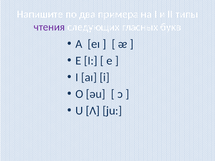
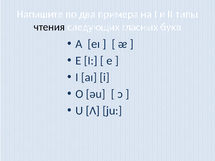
чтения colour: purple -> black (49, 27)
